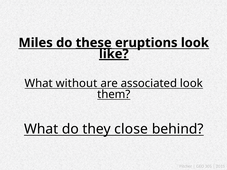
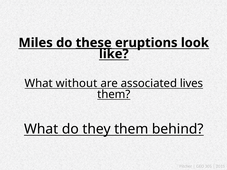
like underline: present -> none (114, 54)
associated look: look -> lives (192, 83)
they close: close -> them (131, 129)
